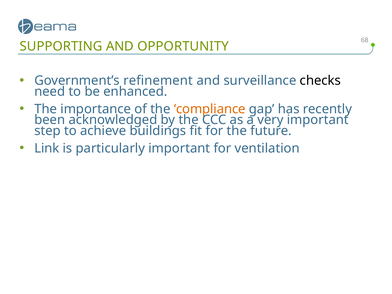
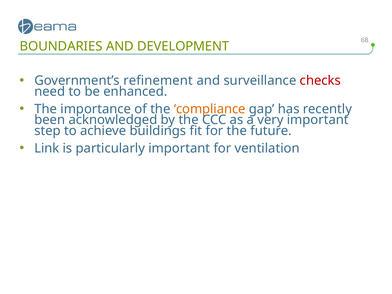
SUPPORTING: SUPPORTING -> BOUNDARIES (61, 46)
OPPORTUNITY: OPPORTUNITY -> DEVELOPMENT (183, 46)
checks colour: black -> red (320, 81)
